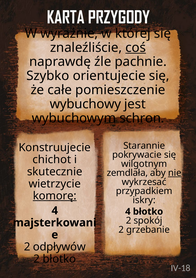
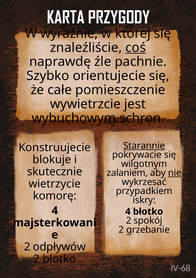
wybuchowy: wybuchowy -> wywietrzcie (85, 104)
Starannie underline: none -> present (144, 146)
chichot: chichot -> blokuje (52, 160)
zemdlała: zemdlała -> zalaniem (127, 173)
komorę underline: present -> none (55, 196)
IV-18: IV-18 -> IV-68 (181, 268)
